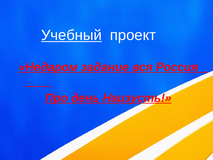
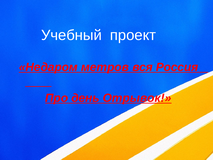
Учебный underline: present -> none (71, 35)
задание: задание -> метров (105, 67)
Наизусть: Наизусть -> Отрывок (137, 98)
